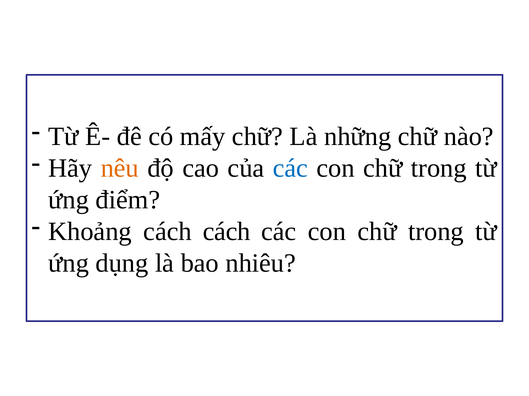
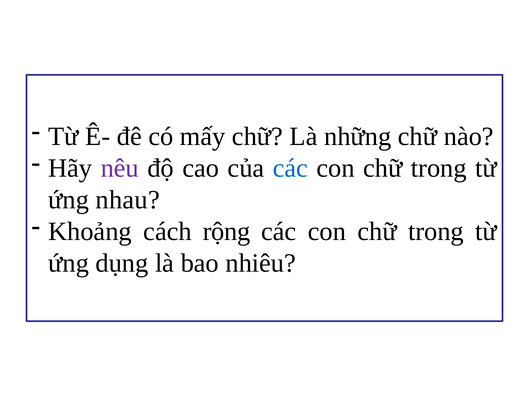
nêu colour: orange -> purple (120, 168)
điểm: điểm -> nhau (128, 200)
cách cách: cách -> rộng (227, 232)
